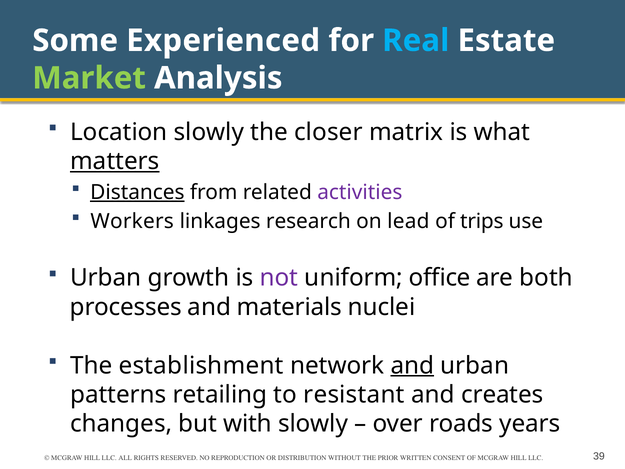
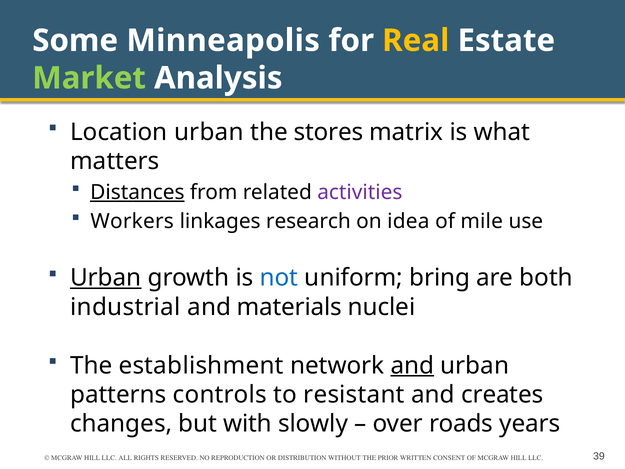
Experienced: Experienced -> Minneapolis (223, 41)
Real colour: light blue -> yellow (416, 41)
Location slowly: slowly -> urban (209, 132)
closer: closer -> stores (329, 132)
matters underline: present -> none (115, 161)
lead: lead -> idea (408, 221)
trips: trips -> mile (482, 221)
Urban underline: none -> present (106, 278)
not colour: purple -> blue (279, 278)
office: office -> bring (440, 278)
processes: processes -> industrial (126, 307)
retailing: retailing -> controls (220, 394)
